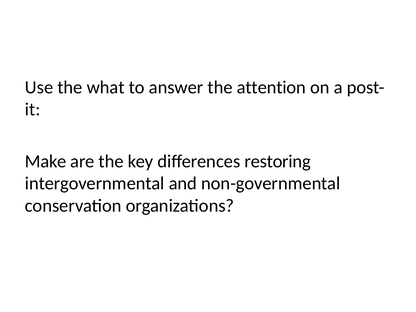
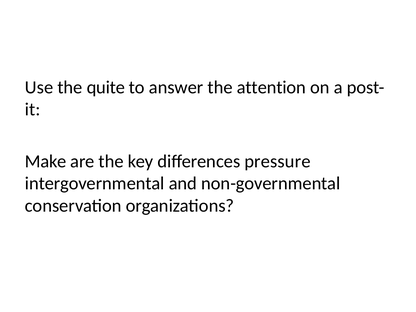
what: what -> quite (106, 87)
restoring: restoring -> pressure (277, 161)
